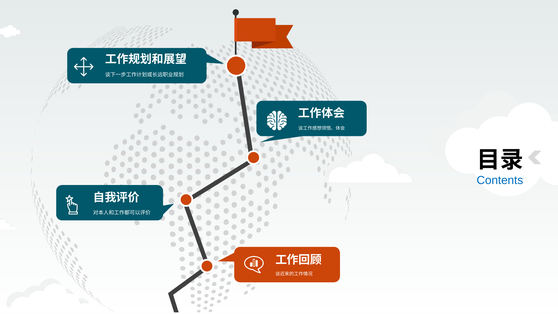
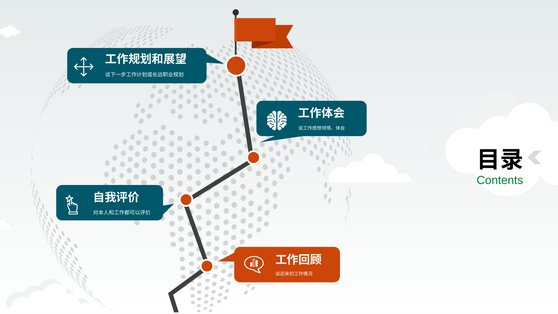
Contents colour: blue -> green (500, 180)
